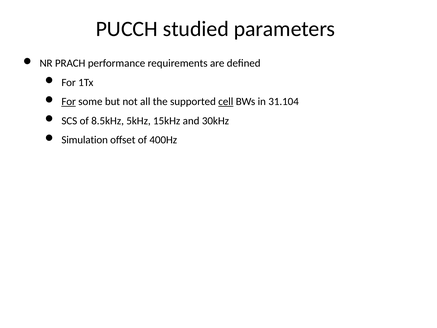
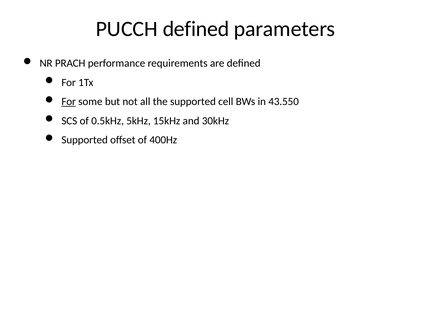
PUCCH studied: studied -> defined (196, 29)
cell underline: present -> none (226, 102)
31.104: 31.104 -> 43.550 (284, 102)
8.5kHz: 8.5kHz -> 0.5kHz (108, 121)
Simulation: Simulation -> Supported (85, 140)
